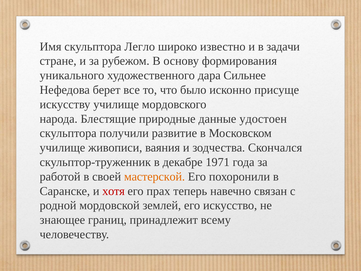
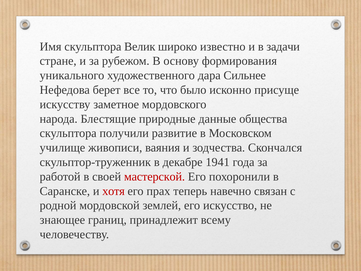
Легло: Легло -> Велик (140, 46)
искусству училище: училище -> заметное (116, 104)
удостоен: удостоен -> общества (263, 119)
1971: 1971 -> 1941 (218, 162)
мастерской colour: orange -> red (155, 176)
